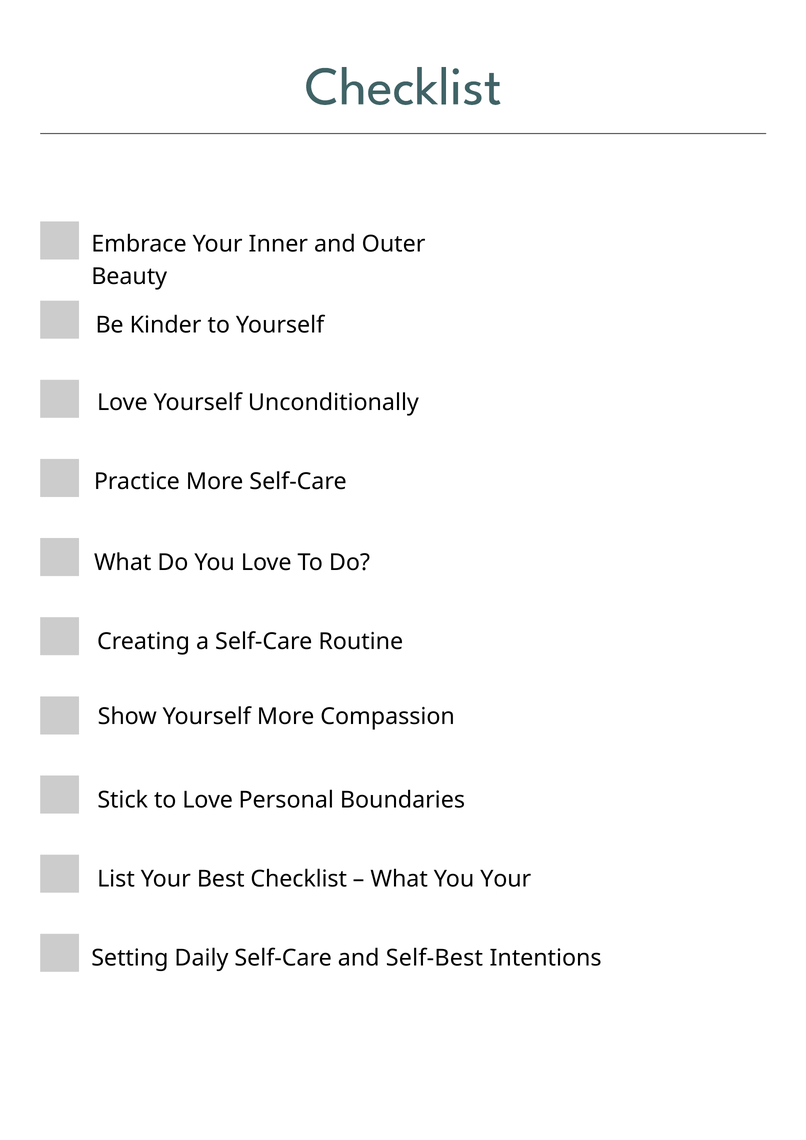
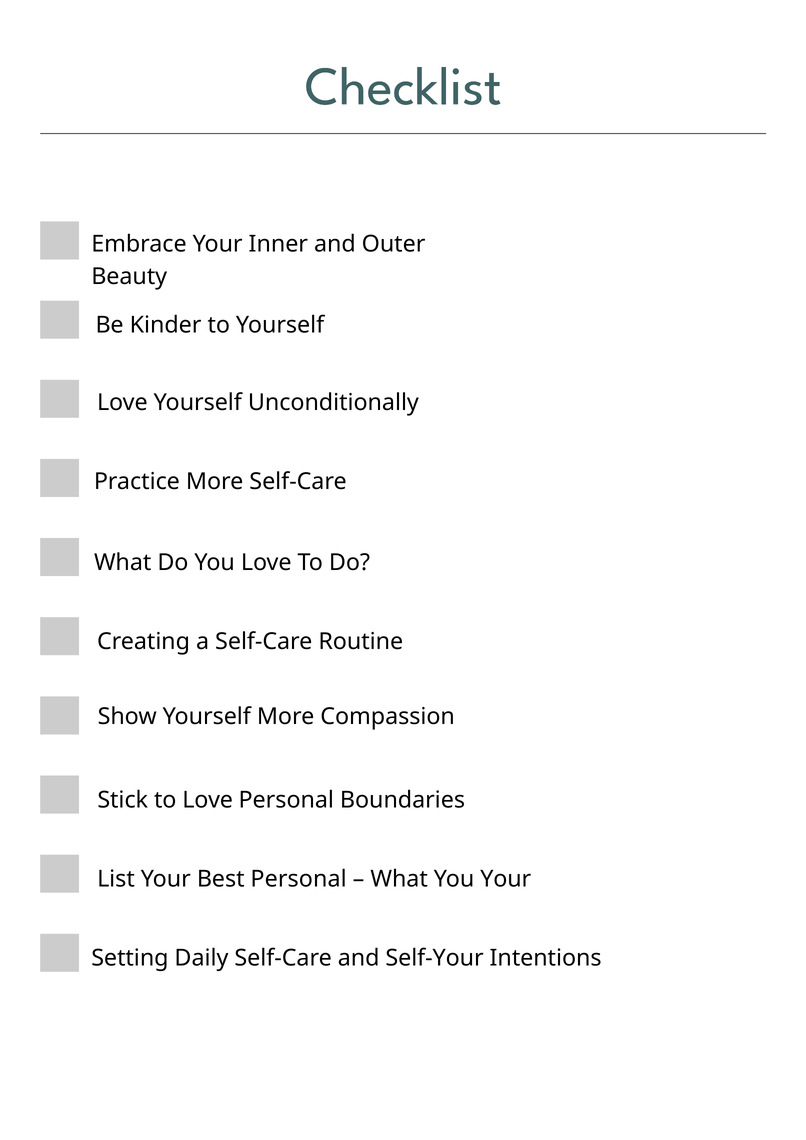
Best Checklist: Checklist -> Personal (299, 879)
Self-Best: Self-Best -> Self-Your (435, 959)
